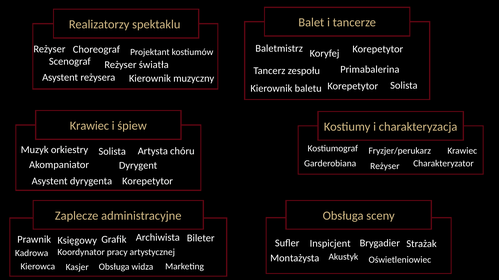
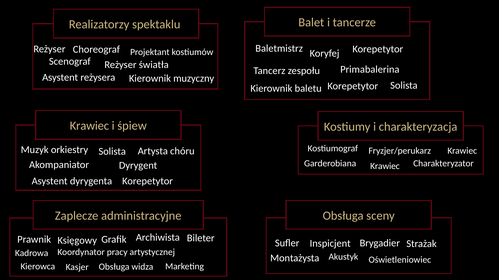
Garderobiana Reżyser: Reżyser -> Krawiec (385, 167)
